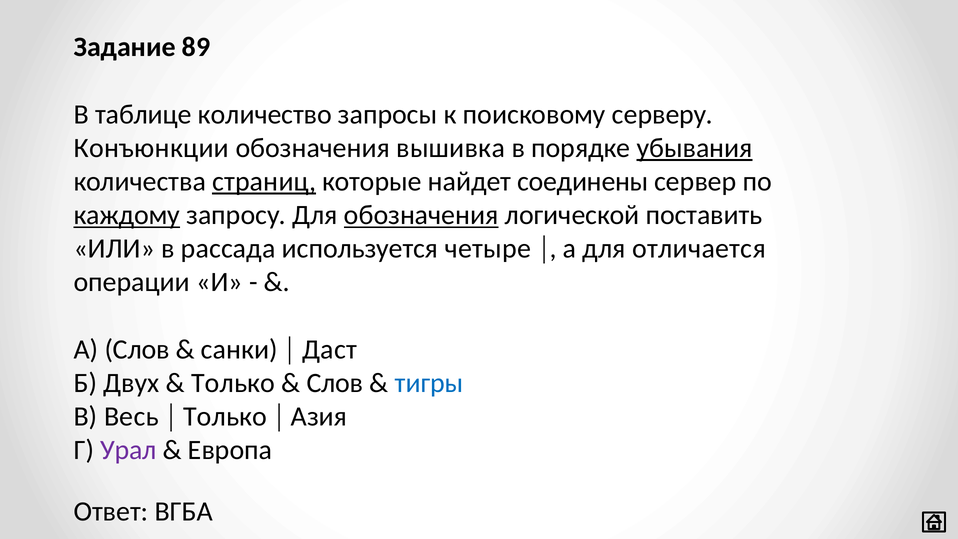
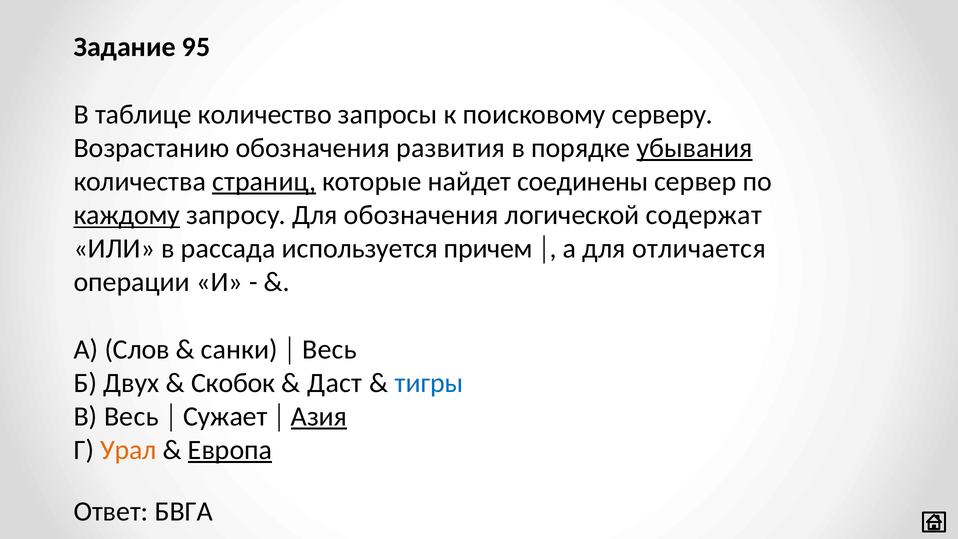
89: 89 -> 95 (196, 47)
Конъюнкции: Конъюнкции -> Возрастанию (151, 148)
вышивка: вышивка -> развития (451, 148)
обозначения underline: present -> none (421, 215)
поставить: поставить -> содержат (704, 215)
четыре: четыре -> причем (488, 249)
Даст: Даст -> Весь (330, 349)
Только: Только -> Скобок (233, 383)
Слов: Слов -> Даст (335, 383)
Только: Только -> Сужает (225, 416)
Азия underline: none -> present (319, 416)
Урал colour: purple -> orange (129, 450)
Европа underline: none -> present (230, 450)
ВГБА: ВГБА -> БВГА (184, 511)
